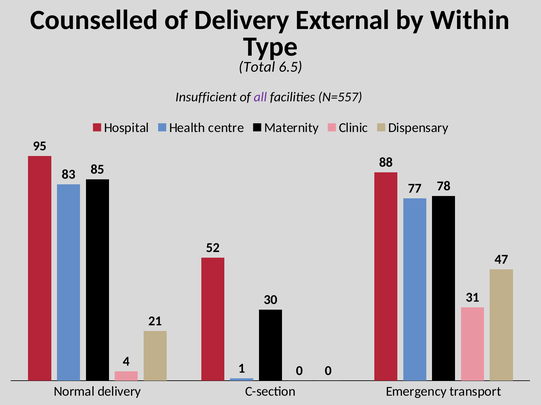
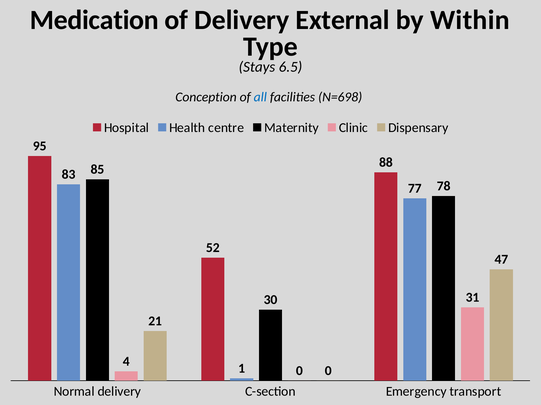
Counselled: Counselled -> Medication (94, 20)
Total: Total -> Stays (257, 67)
Insufficient: Insufficient -> Conception (206, 97)
all colour: purple -> blue (260, 97)
N=557: N=557 -> N=698 (340, 97)
